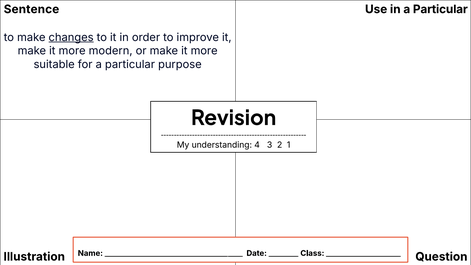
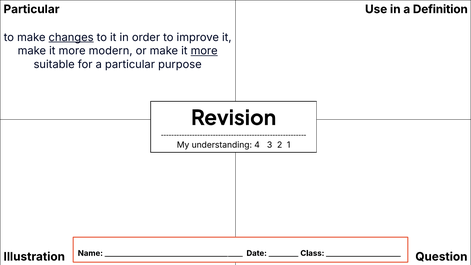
Sentence: Sentence -> Particular (32, 9)
in a Particular: Particular -> Definition (440, 9)
more underline: none -> present (204, 51)
